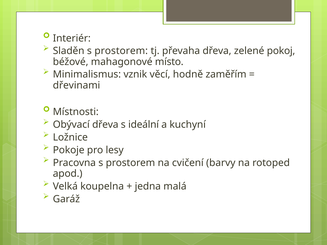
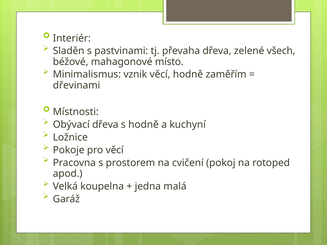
Sladěn s prostorem: prostorem -> pastvinami (121, 51)
pokoj: pokoj -> všech (281, 51)
s ideální: ideální -> hodně (143, 125)
pro lesy: lesy -> věcí (115, 150)
barvy: barvy -> pokoj (221, 163)
